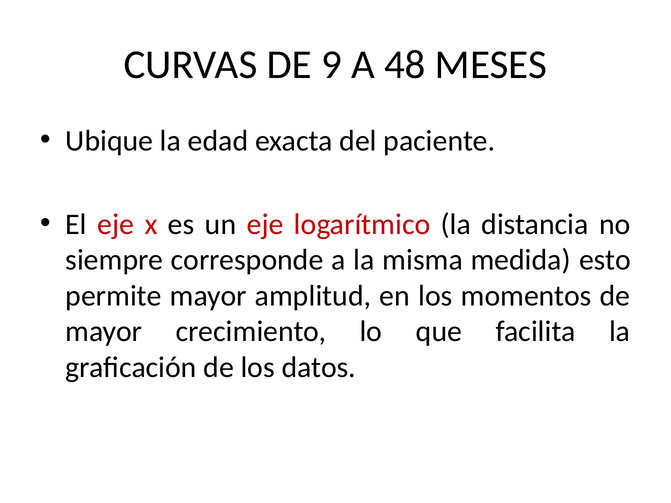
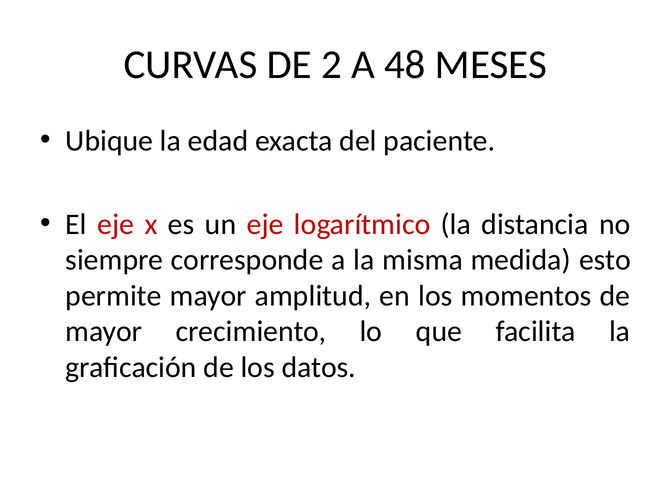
9: 9 -> 2 (332, 65)
